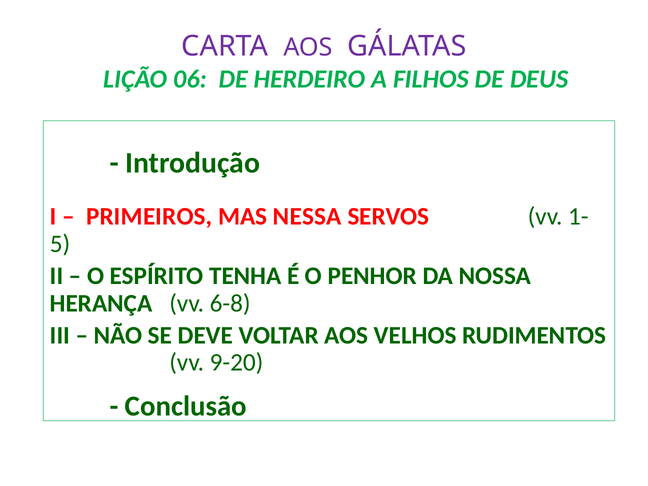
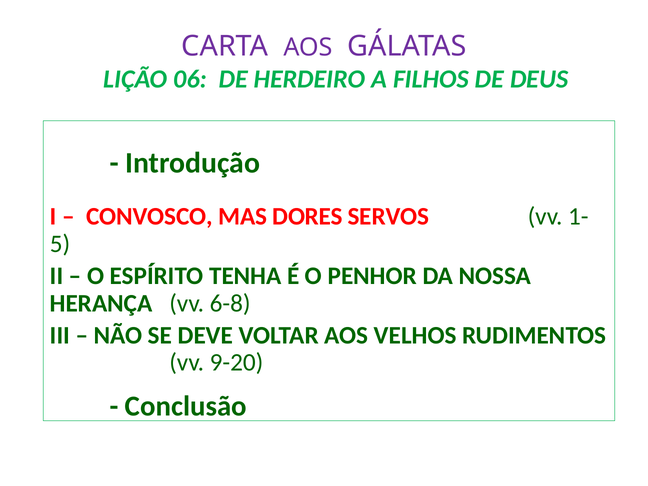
PRIMEIROS: PRIMEIROS -> CONVOSCO (149, 217)
NESSA: NESSA -> DORES (308, 217)
